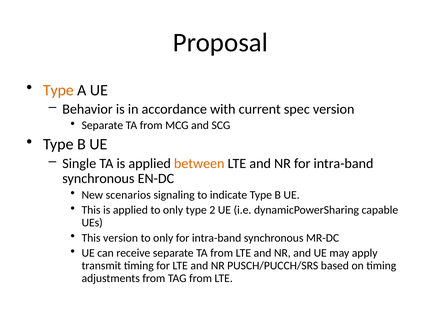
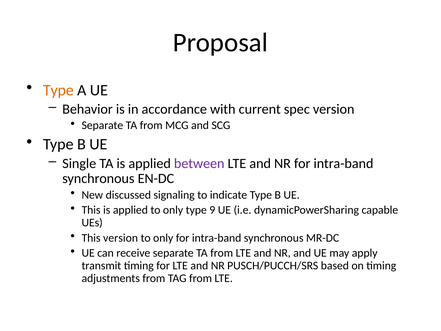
between colour: orange -> purple (199, 163)
scenarios: scenarios -> discussed (128, 195)
2: 2 -> 9 (212, 210)
